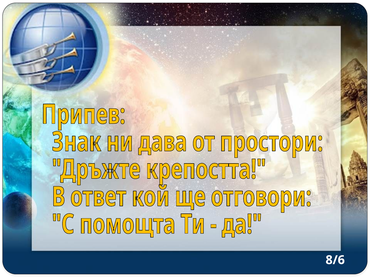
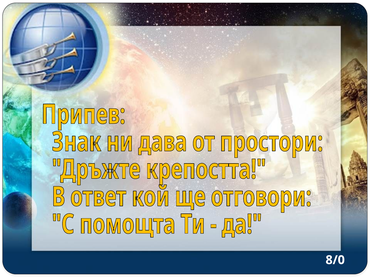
8/6: 8/6 -> 8/0 (335, 260)
